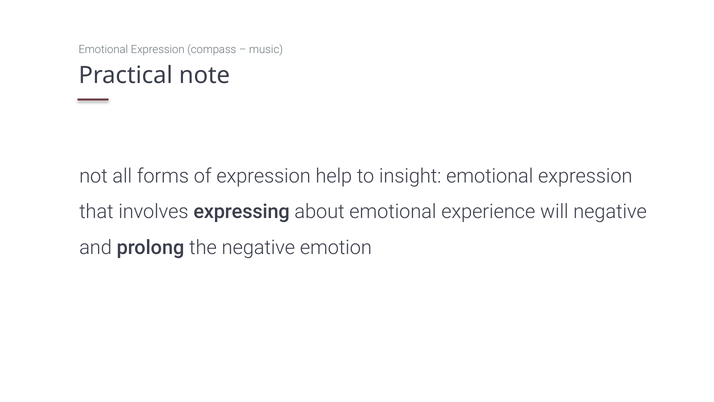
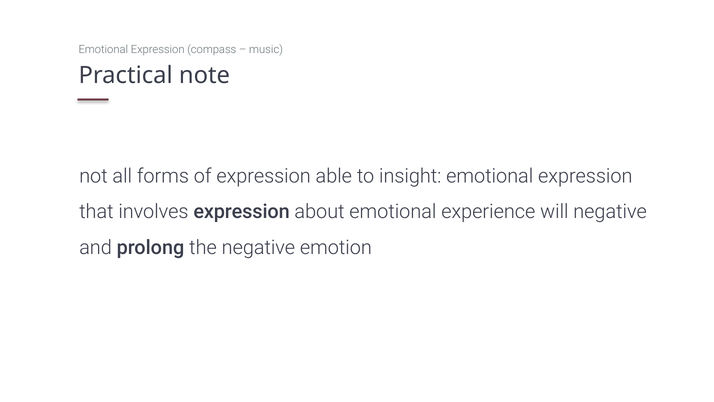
help: help -> able (334, 176)
involves expressing: expressing -> expression (242, 212)
